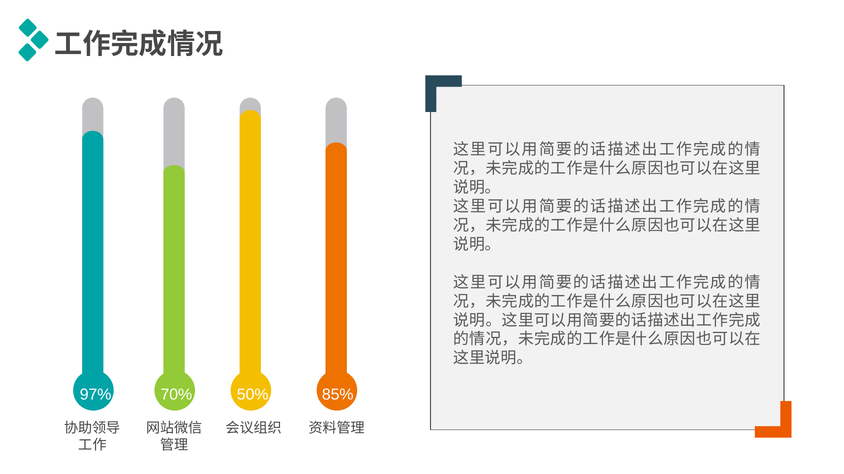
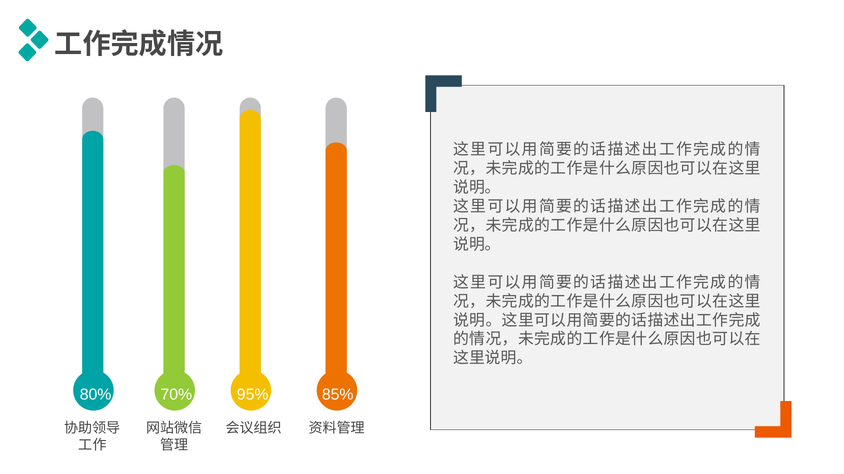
97%: 97% -> 80% (96, 395)
50%: 50% -> 95% (253, 395)
